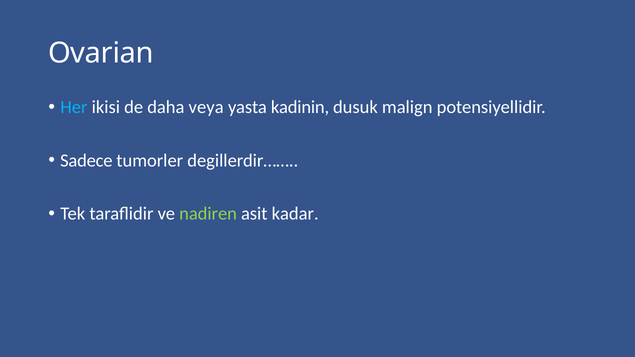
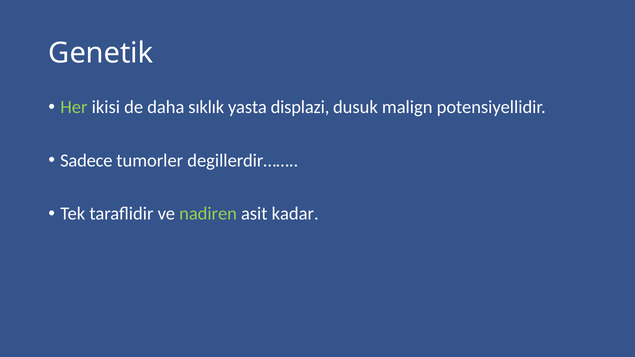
Ovarian: Ovarian -> Genetik (101, 53)
Her colour: light blue -> light green (74, 107)
veya: veya -> sıklık (206, 107)
kadinin: kadinin -> displazi (300, 107)
